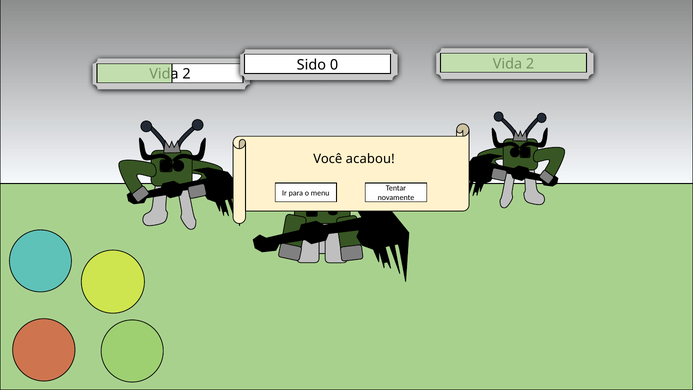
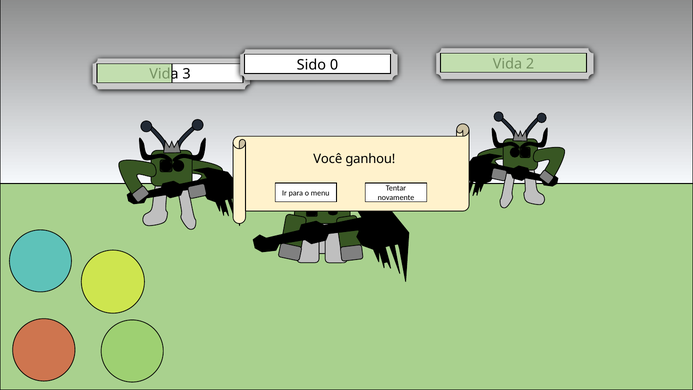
2: 2 -> 3 (187, 74)
acabou: acabou -> ganhou (370, 159)
